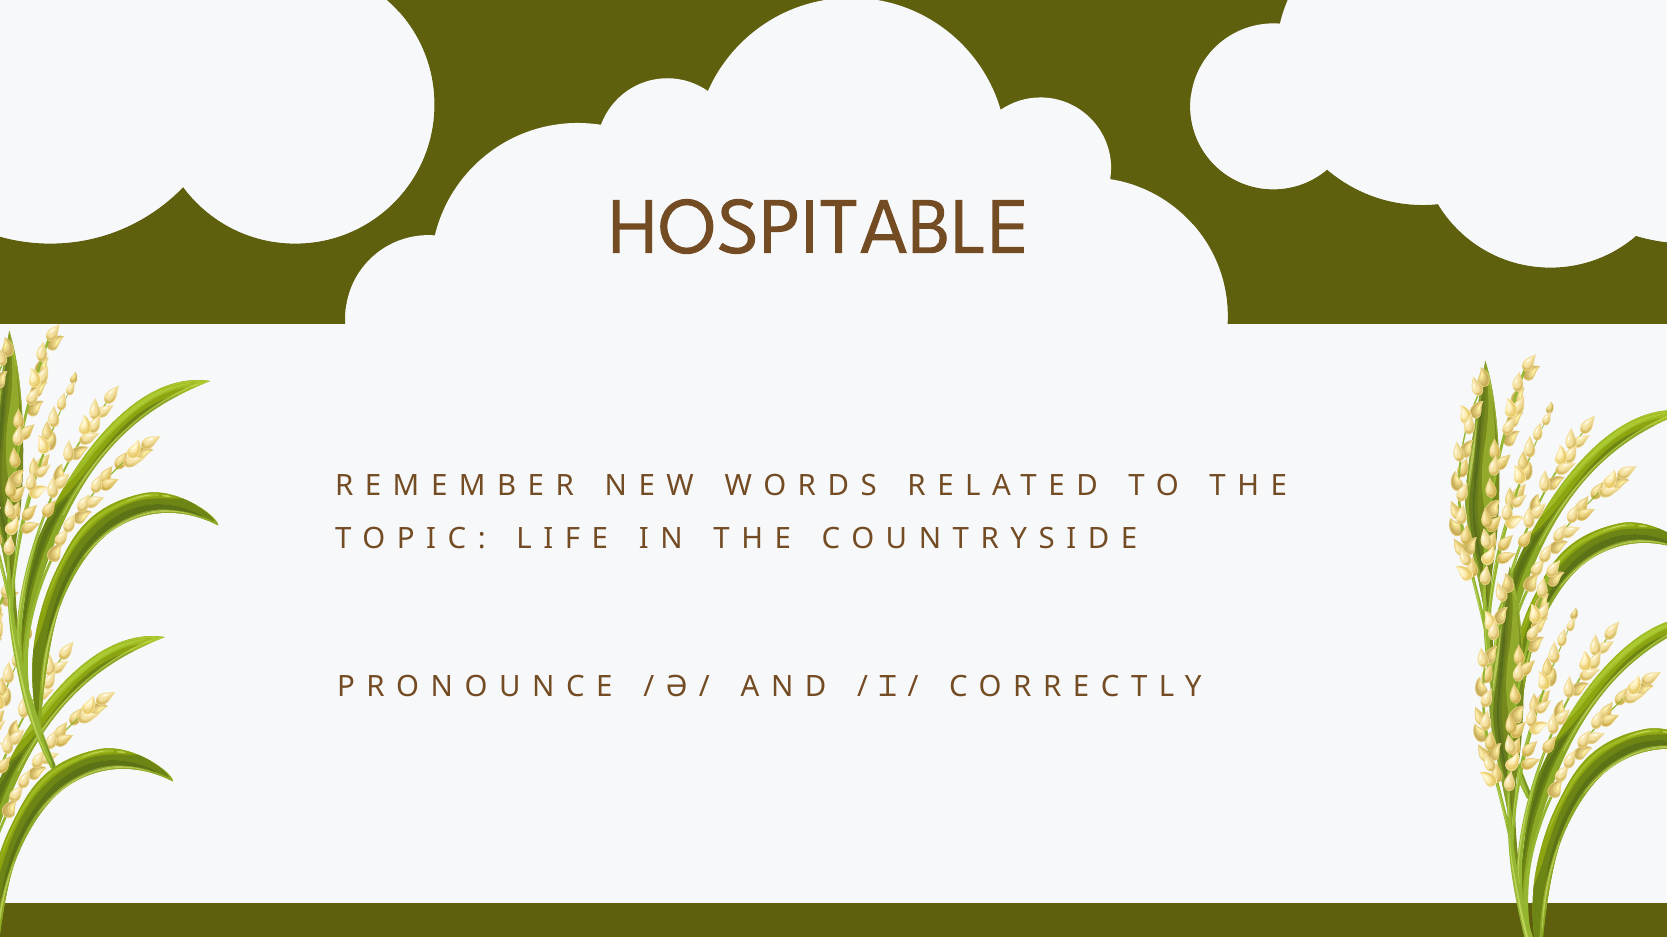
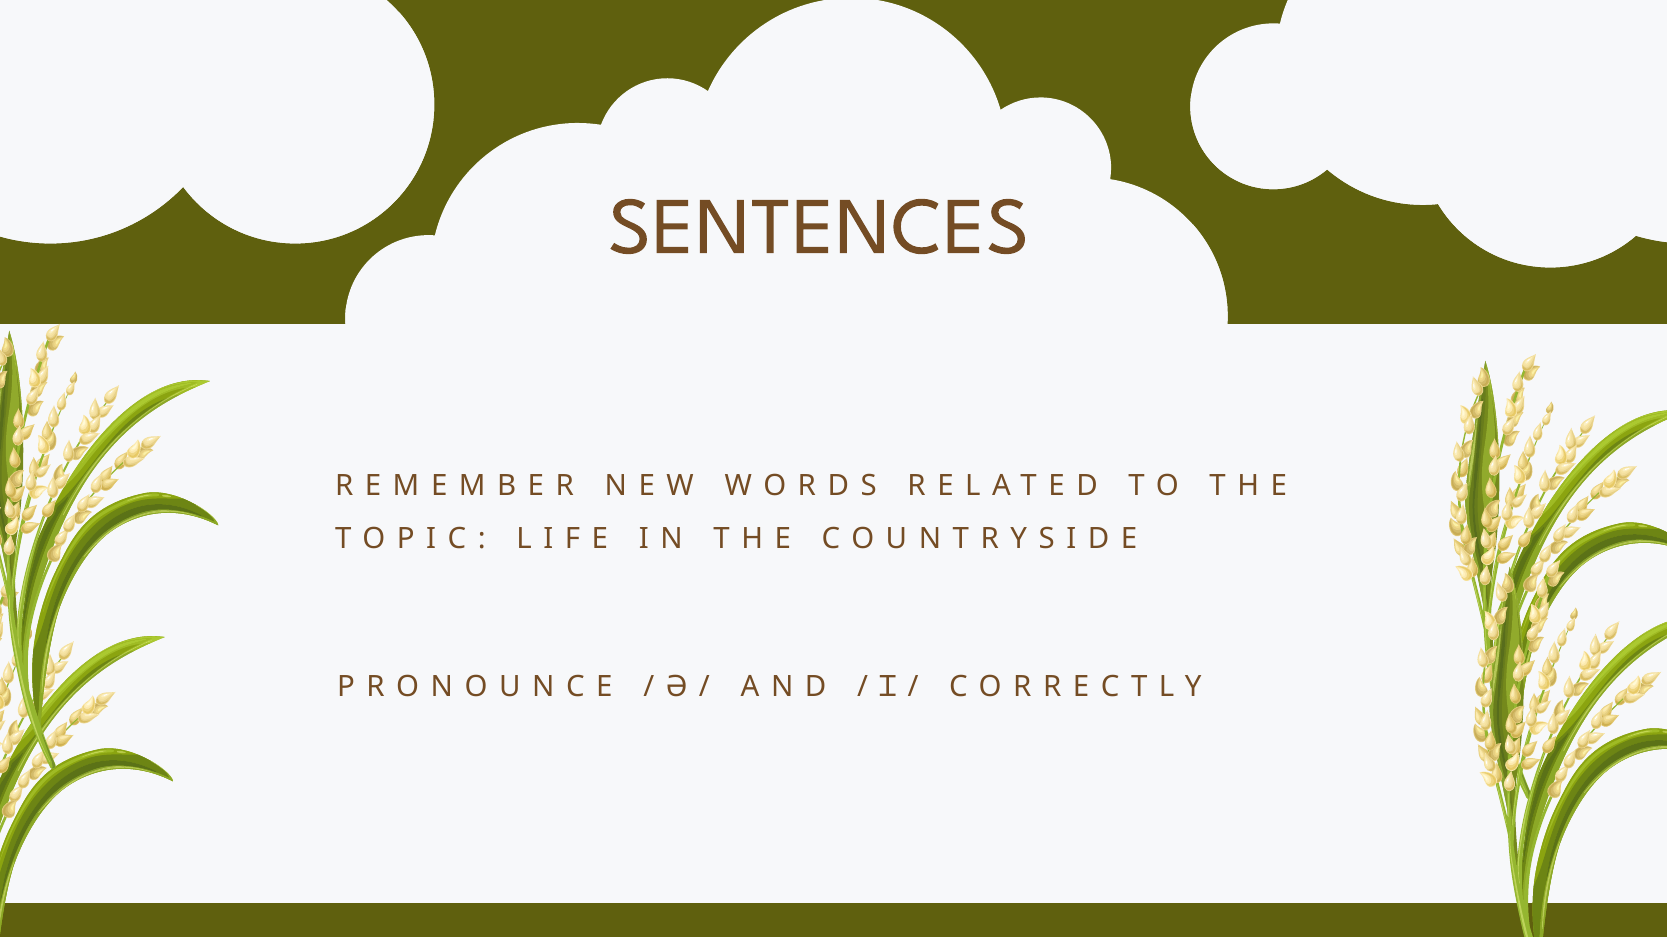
HOSPITABLE: HOSPITABLE -> SENTENCES (819, 227)
